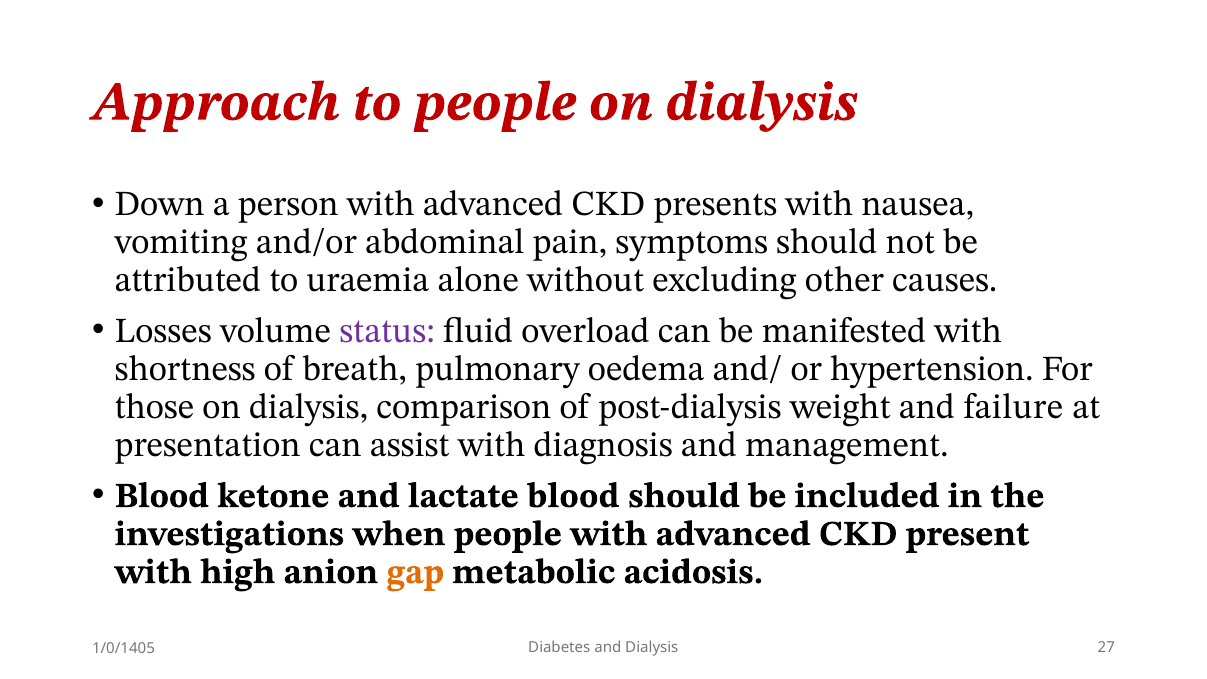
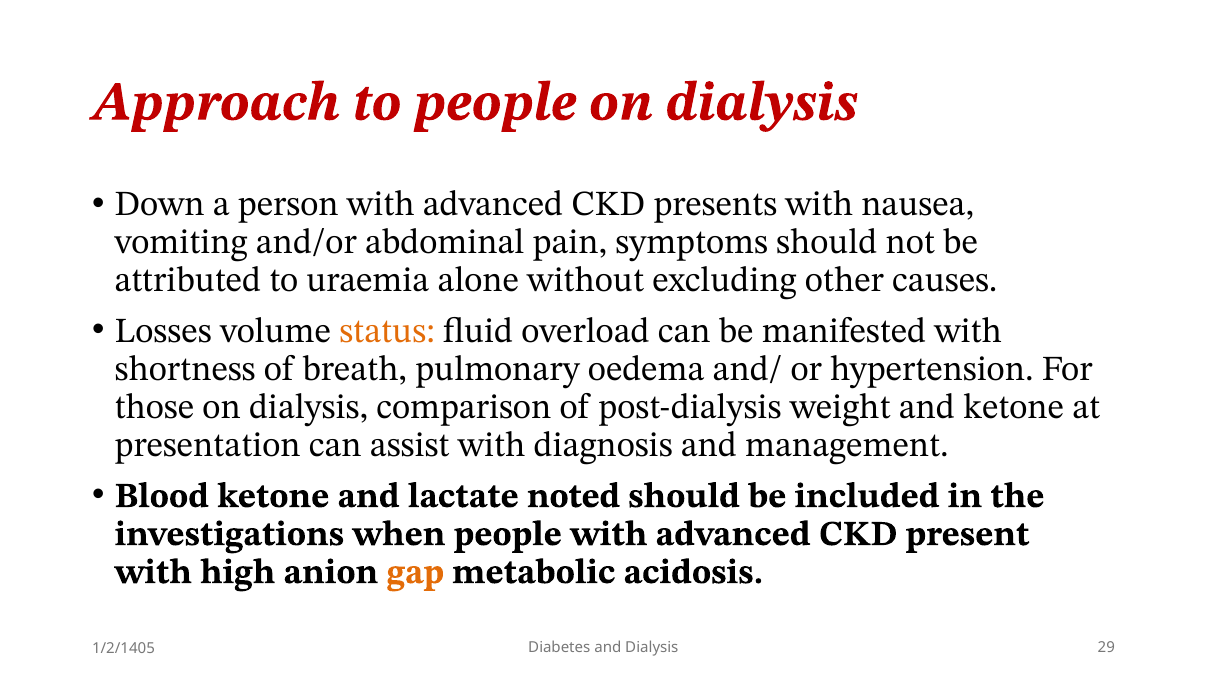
status colour: purple -> orange (387, 331)
and failure: failure -> ketone (1014, 407)
lactate blood: blood -> noted (574, 495)
27: 27 -> 29 (1106, 647)
1/0/1405: 1/0/1405 -> 1/2/1405 (123, 648)
